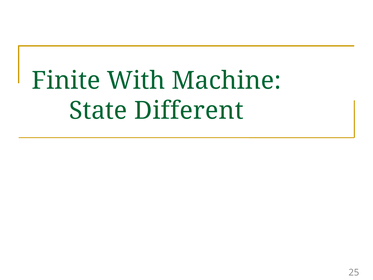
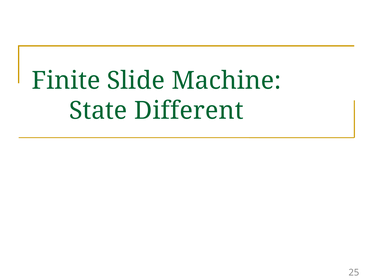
With: With -> Slide (136, 81)
